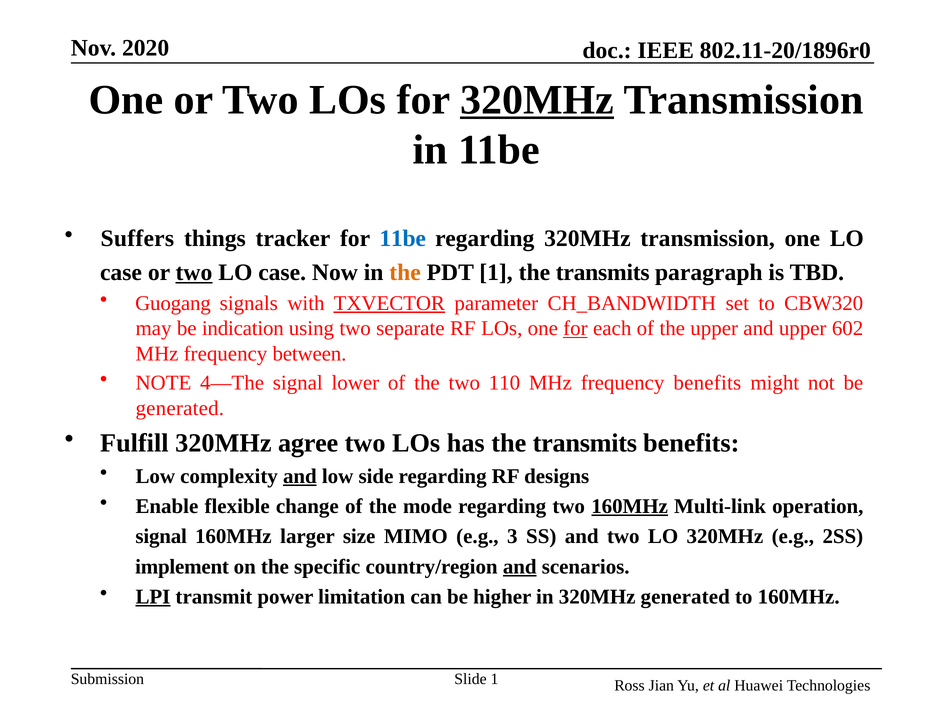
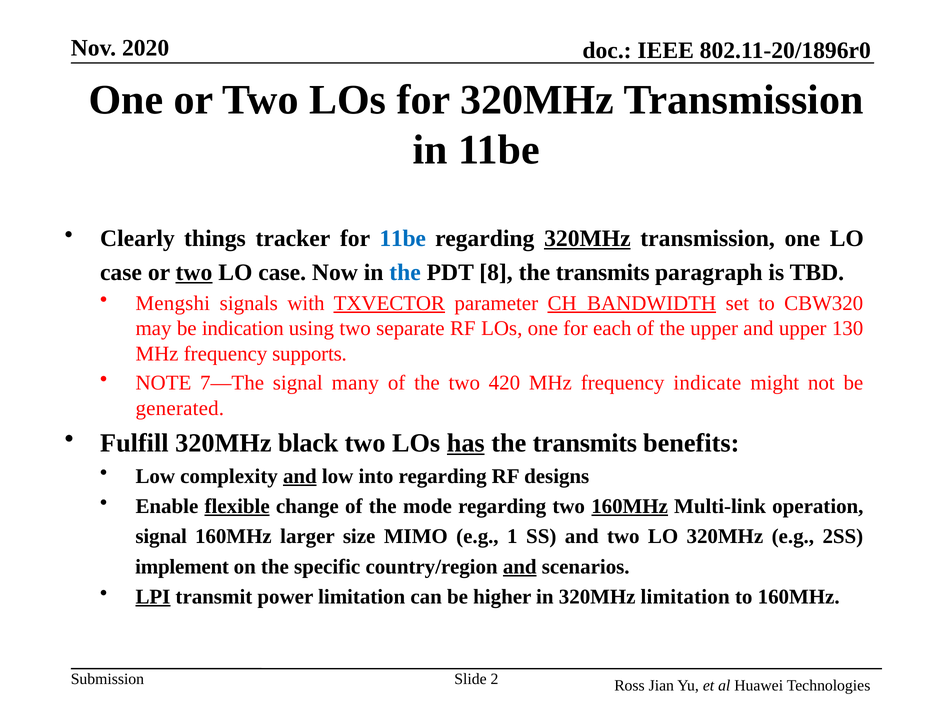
320MHz underline: present -> none (537, 100)
Suffers: Suffers -> Clearly (137, 239)
320MHz underline: none -> present (587, 239)
the colour: orange -> blue (405, 273)
PDT 1: 1 -> 8 (496, 273)
Guogang: Guogang -> Mengshi (173, 304)
CH_BANDWIDTH underline: none -> present (632, 304)
for underline: present -> none (575, 329)
602: 602 -> 130 (848, 329)
between: between -> supports (309, 354)
4—The: 4—The -> 7—The (232, 383)
lower: lower -> many (355, 383)
110: 110 -> 420 (504, 383)
frequency benefits: benefits -> indicate (707, 383)
agree: agree -> black (308, 444)
has underline: none -> present (466, 444)
side: side -> into (376, 477)
flexible underline: none -> present (237, 507)
3: 3 -> 1 (512, 537)
320MHz generated: generated -> limitation (685, 597)
Slide 1: 1 -> 2 (495, 680)
